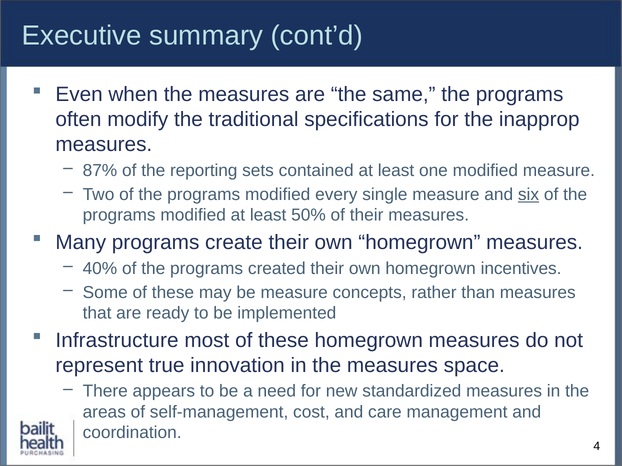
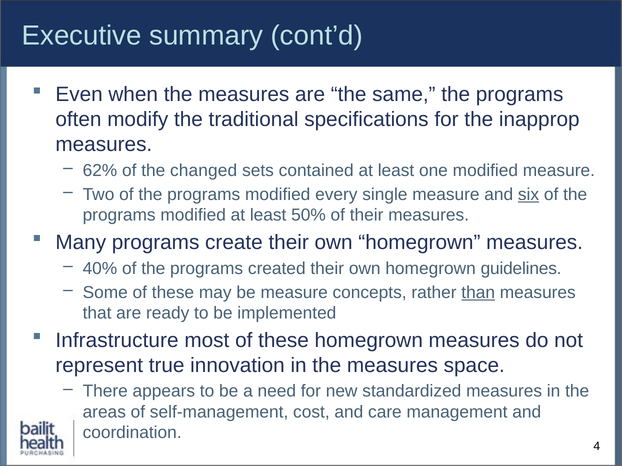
87%: 87% -> 62% (100, 171)
reporting: reporting -> changed (204, 171)
incentives: incentives -> guidelines (521, 269)
than underline: none -> present (478, 293)
